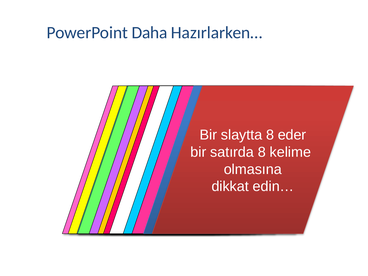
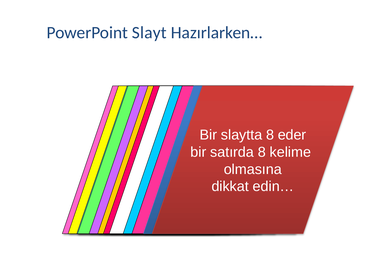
Daha: Daha -> Slayt (149, 33)
